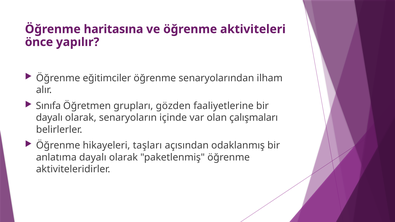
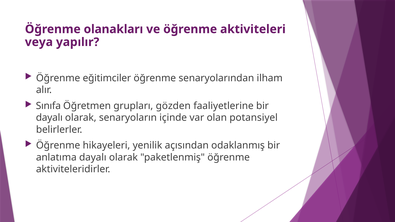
haritasına: haritasına -> olanakları (113, 29)
önce: önce -> veya (39, 42)
çalışmaları: çalışmaları -> potansiyel (254, 118)
taşları: taşları -> yenilik (147, 146)
